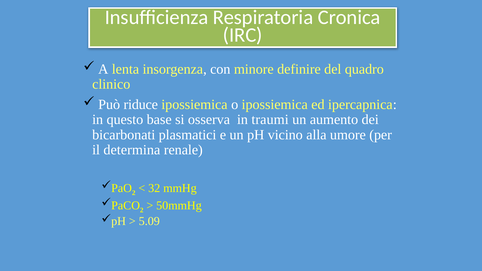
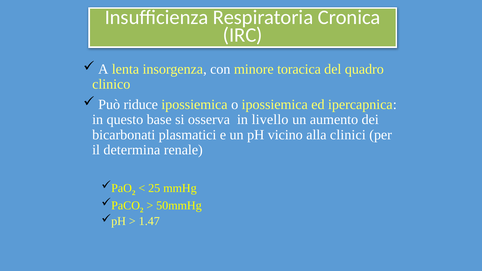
definire: definire -> toracica (299, 69)
traumi: traumi -> livello (270, 120)
umore: umore -> clinici (348, 135)
32: 32 -> 25 (154, 188)
5.09: 5.09 -> 1.47 (149, 221)
